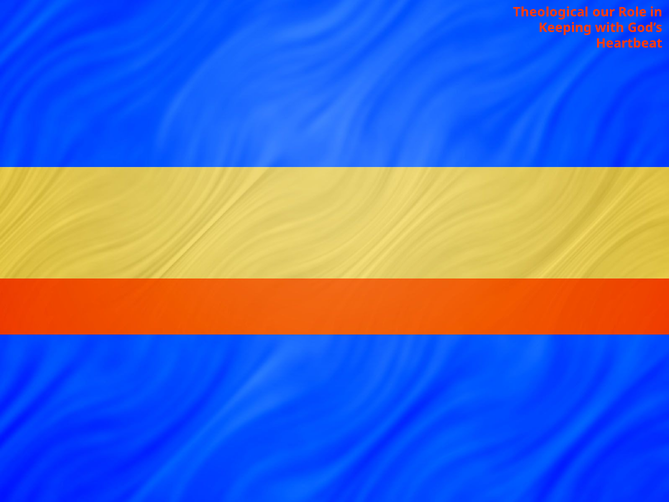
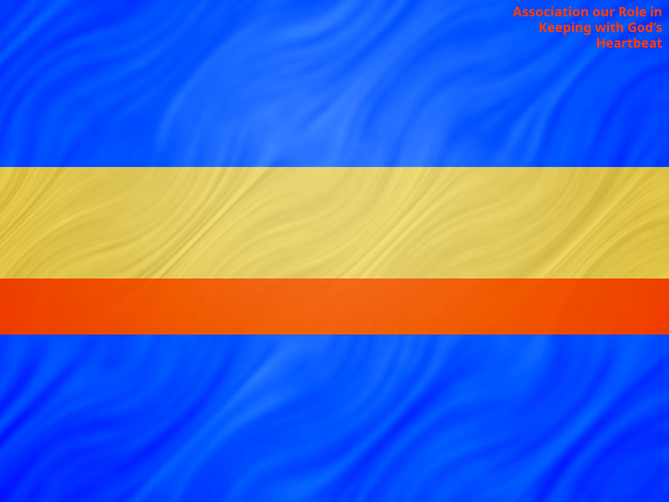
Theological: Theological -> Association (551, 12)
